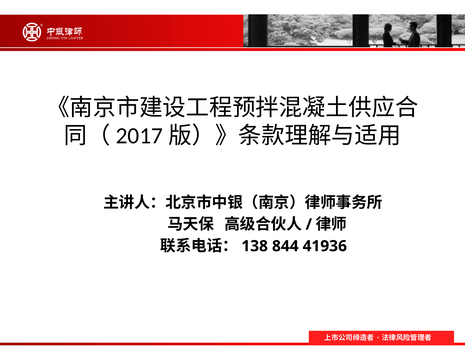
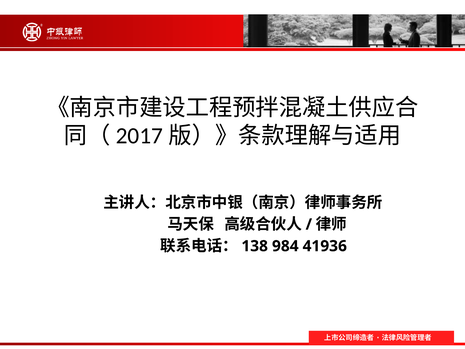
844: 844 -> 984 (285, 246)
